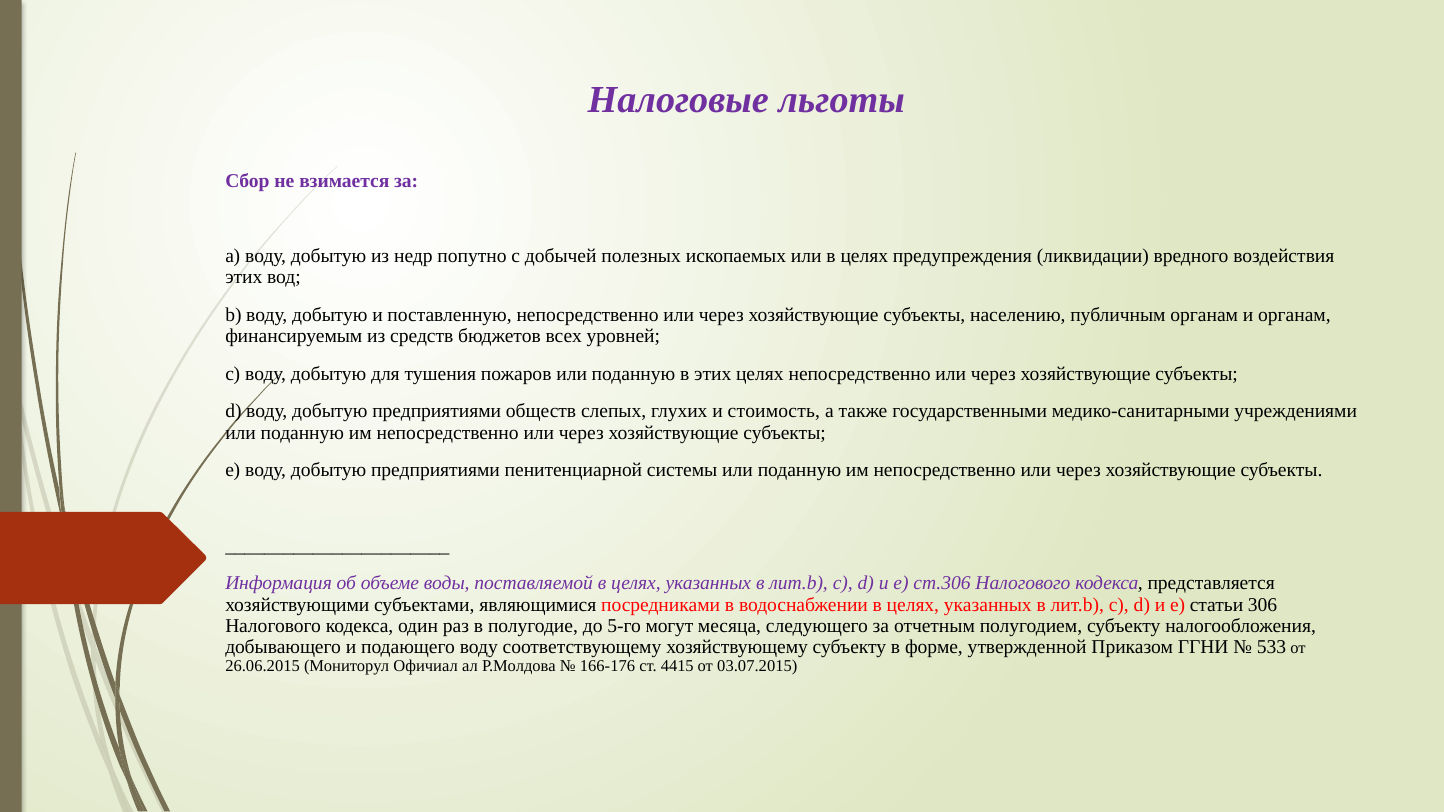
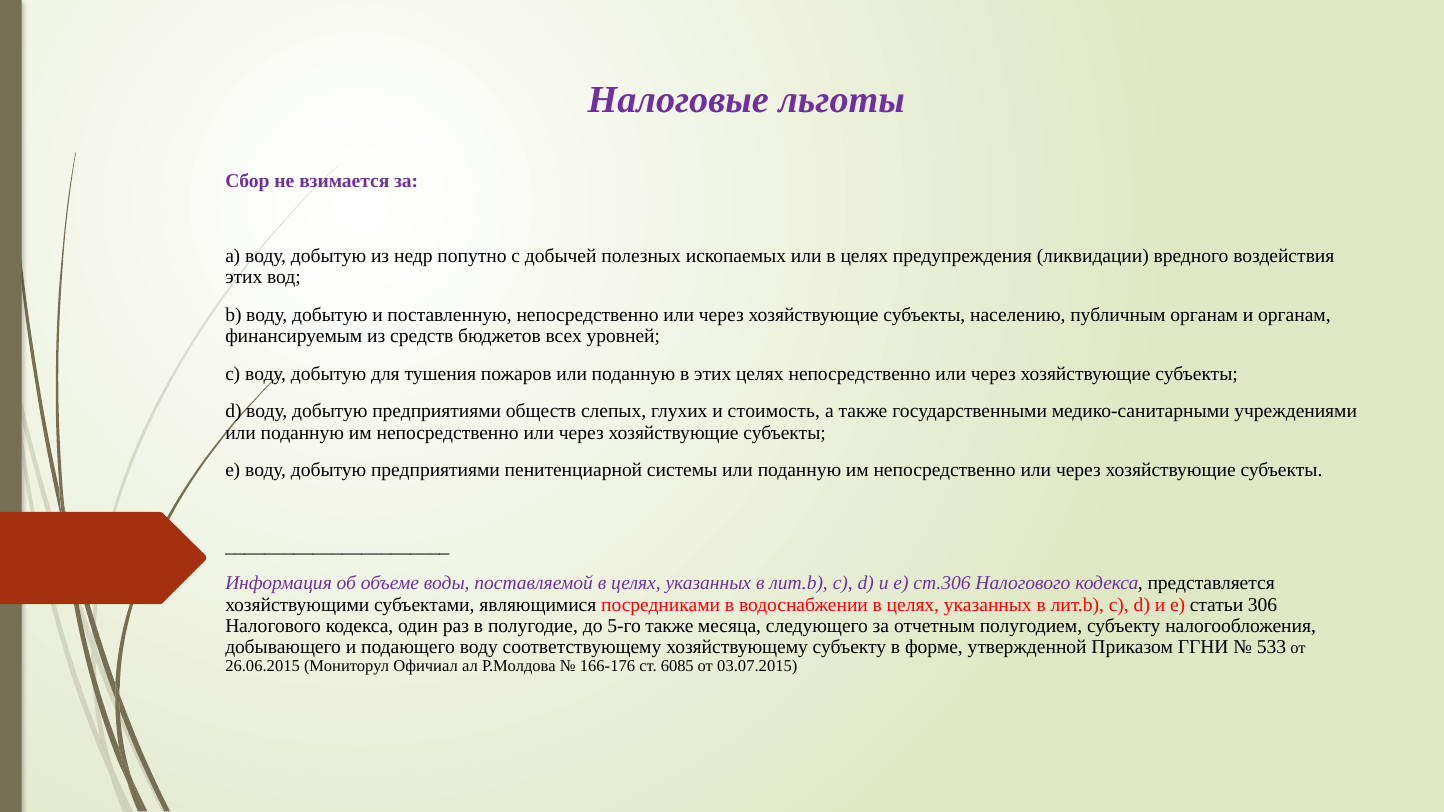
5-го могут: могут -> также (669, 626)
4415: 4415 -> 6085 (677, 667)
